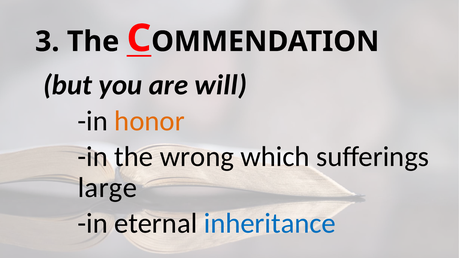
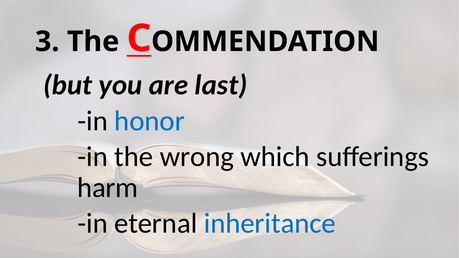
will: will -> last (221, 85)
honor colour: orange -> blue (149, 121)
large: large -> harm (108, 188)
